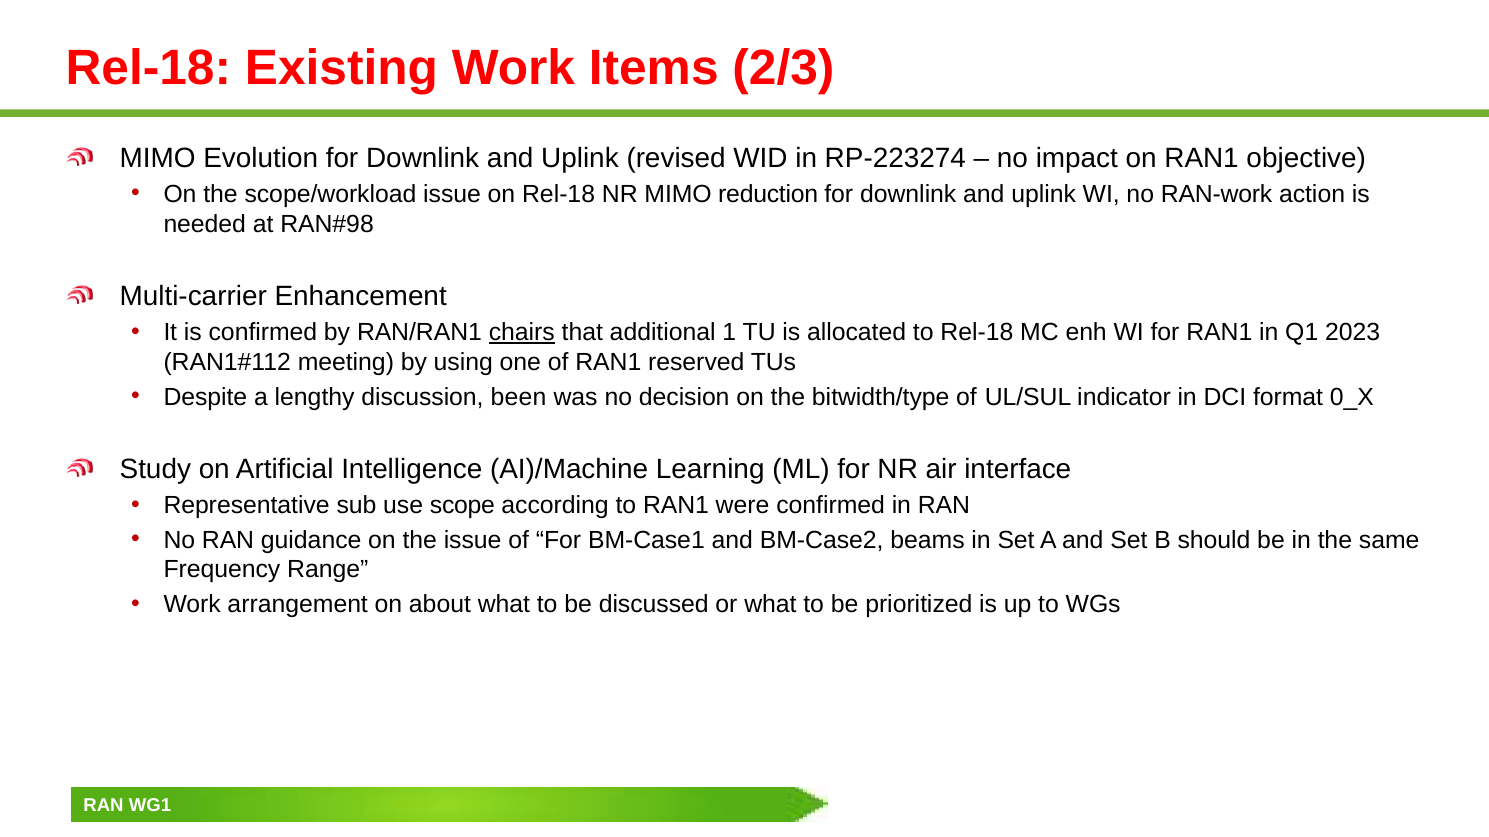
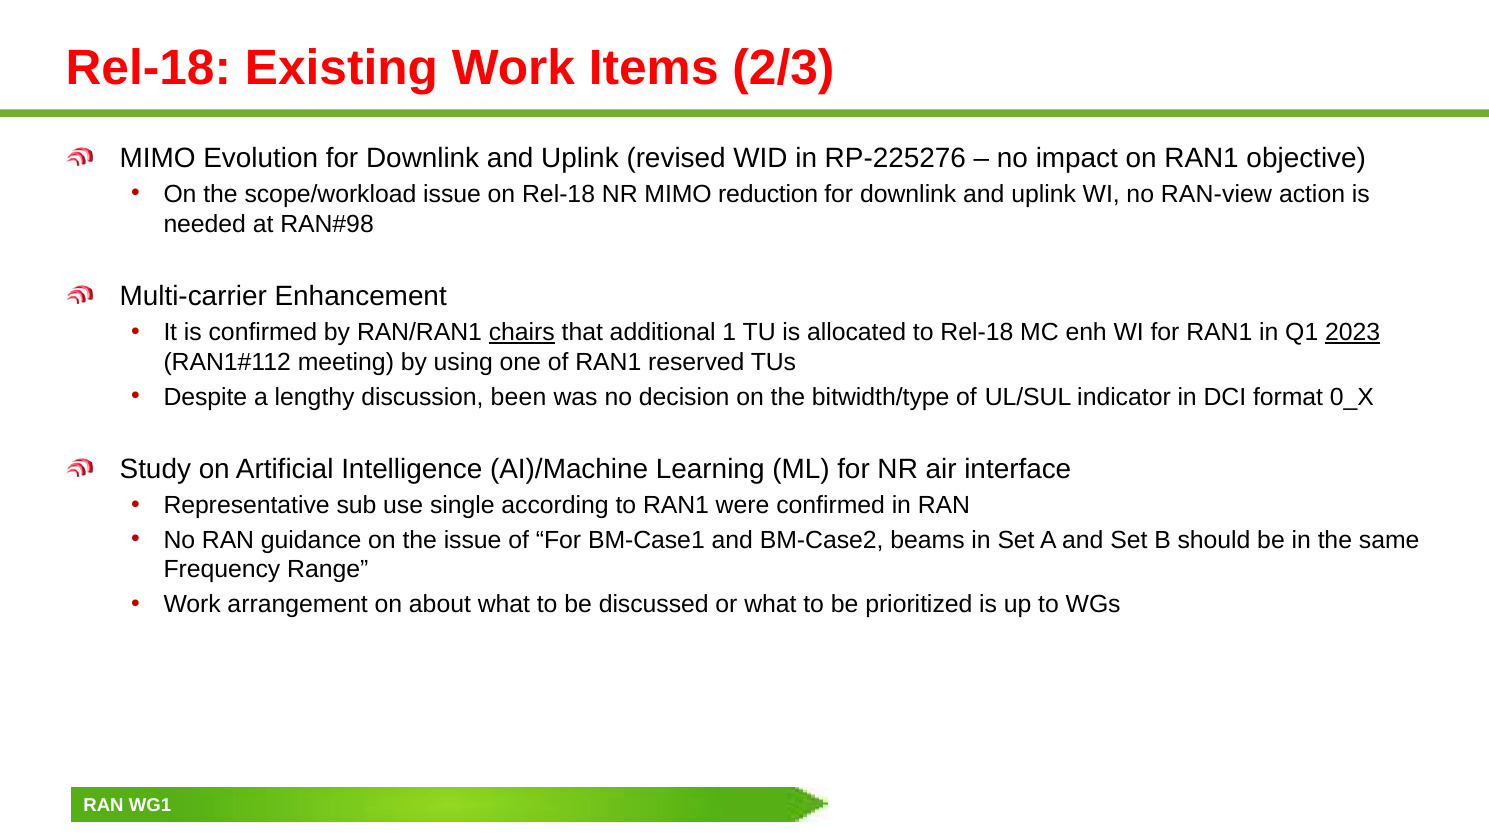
RP-223274: RP-223274 -> RP-225276 (895, 158)
RAN-work: RAN-work -> RAN-view (1216, 194)
2023 underline: none -> present (1353, 333)
scope: scope -> single (462, 506)
